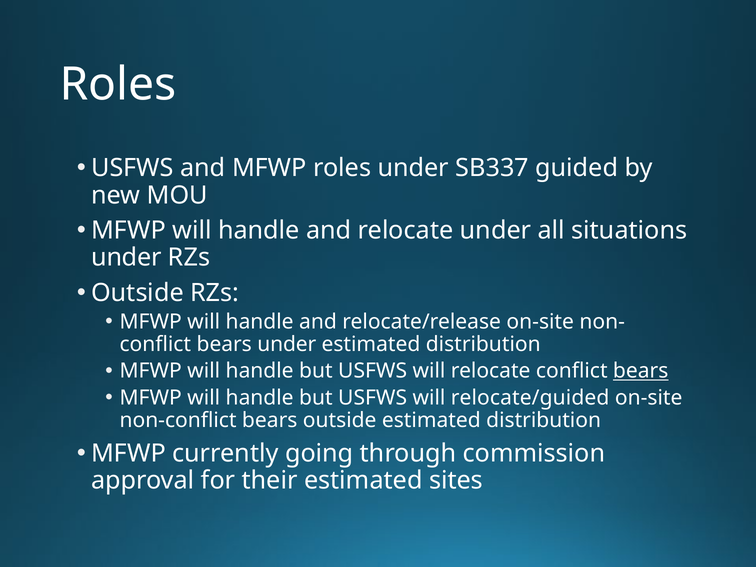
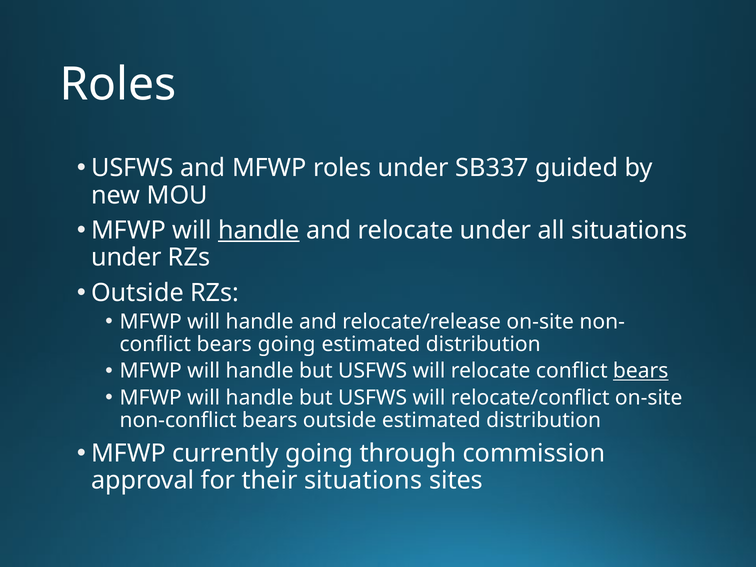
handle underline: none -> present (259, 230)
bears under: under -> going (287, 344)
relocate/guided: relocate/guided -> relocate/conflict (530, 398)
their estimated: estimated -> situations (363, 480)
